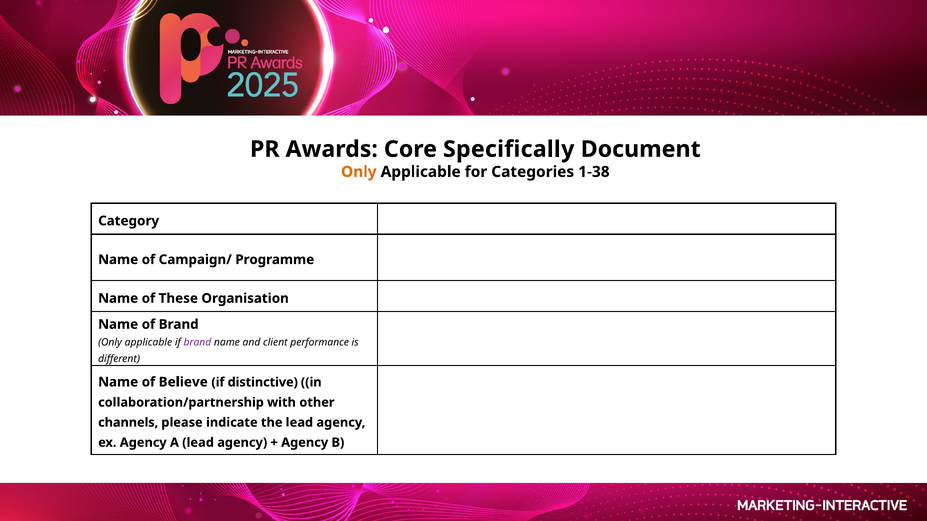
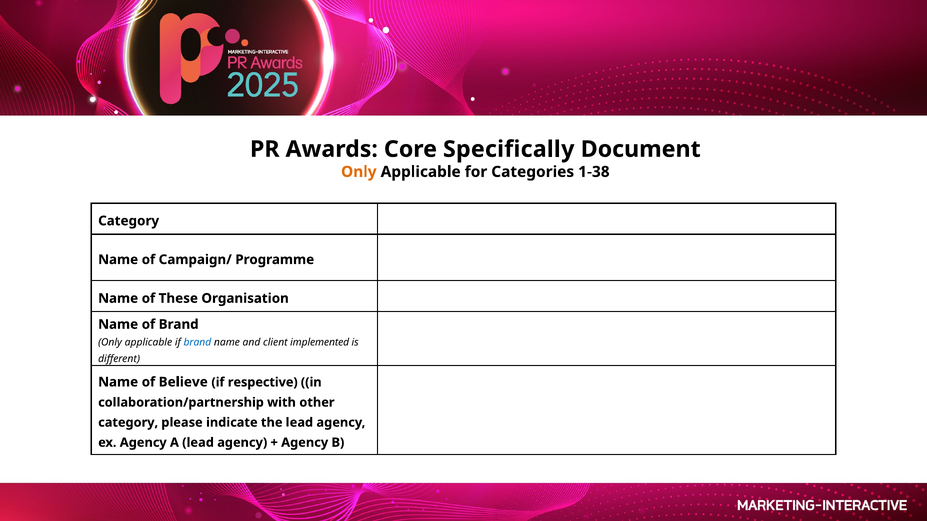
brand colour: purple -> blue (197, 343)
performance: performance -> implemented (320, 343)
distinctive: distinctive -> respective (263, 383)
channels: channels -> category (128, 423)
